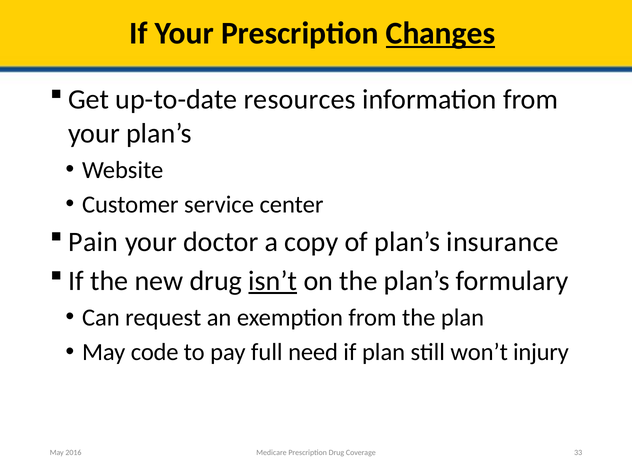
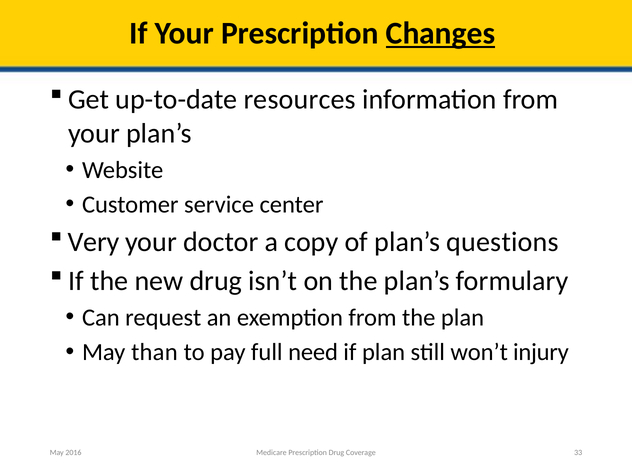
Pain: Pain -> Very (94, 242)
insurance: insurance -> questions (502, 242)
isn’t underline: present -> none (273, 281)
code: code -> than (154, 352)
